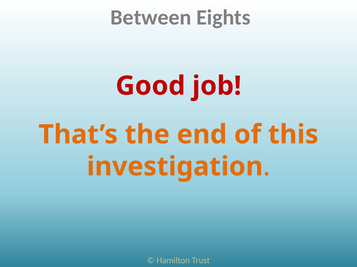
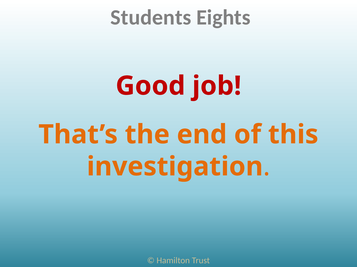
Between: Between -> Students (151, 18)
